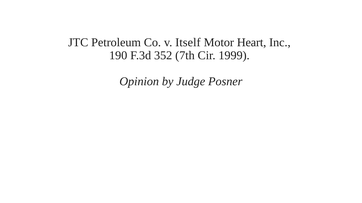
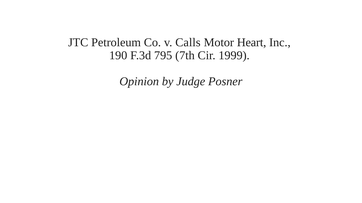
Itself: Itself -> Calls (188, 43)
352: 352 -> 795 (163, 56)
